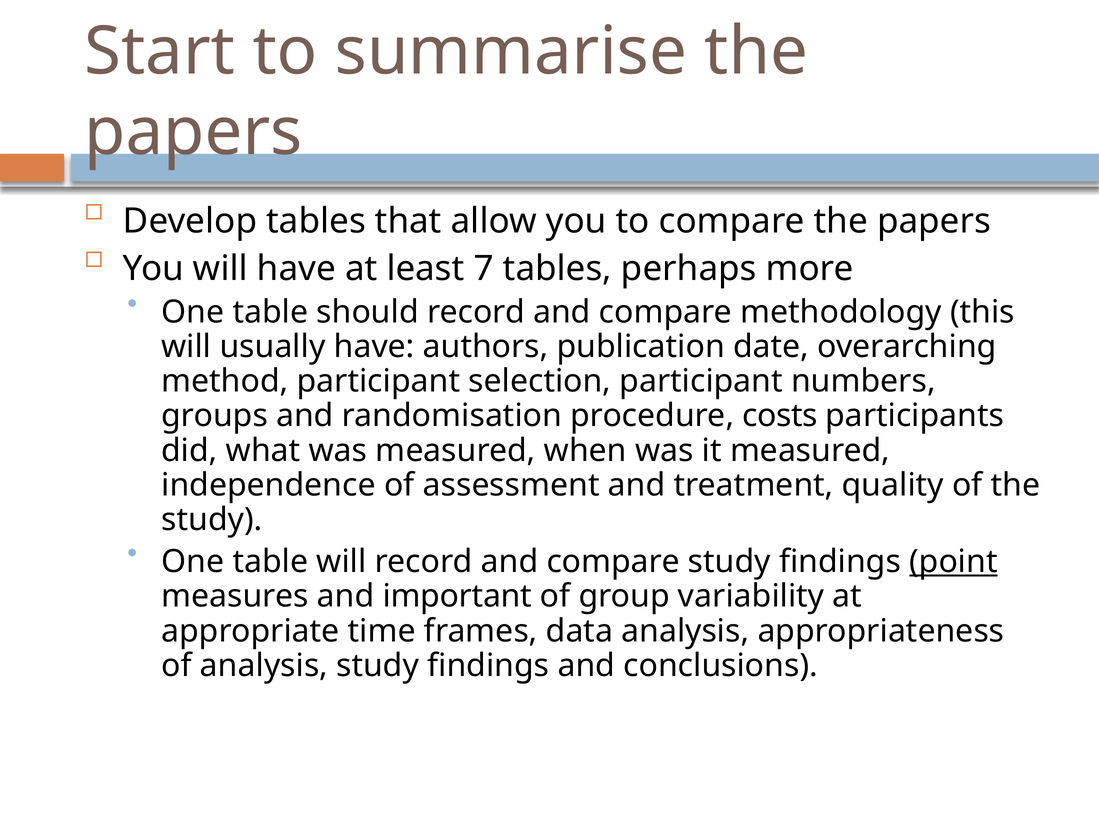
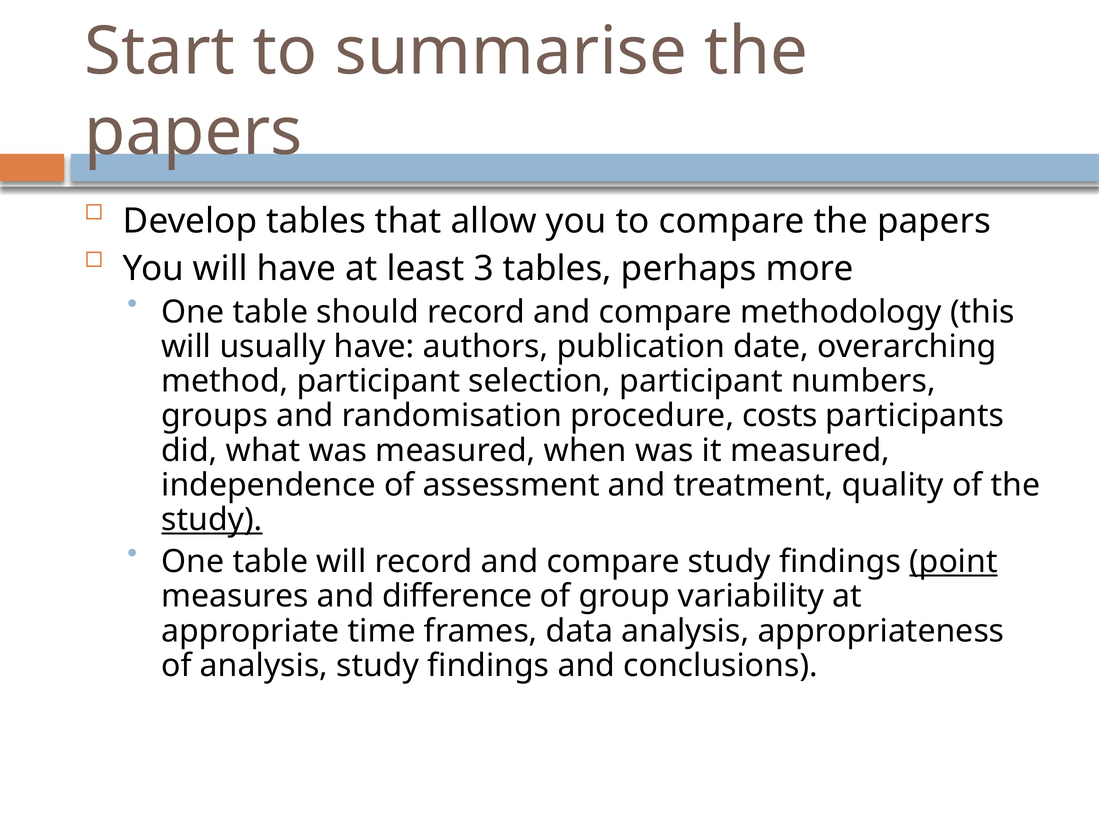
7: 7 -> 3 (484, 269)
study underline: none -> present (212, 520)
important: important -> difference (457, 597)
